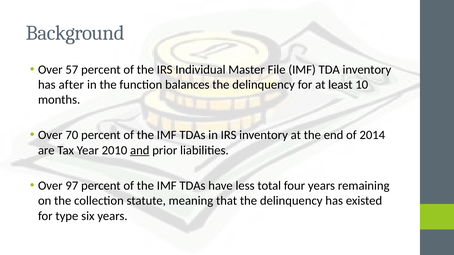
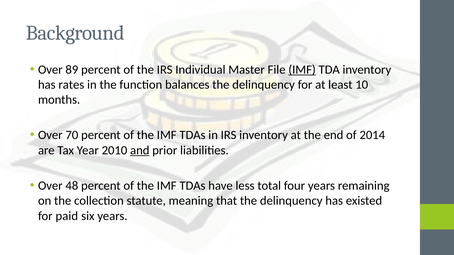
57: 57 -> 89 (72, 70)
IMF underline: none -> present (302, 70)
after: after -> rates (71, 85)
97: 97 -> 48 (72, 186)
type: type -> paid (67, 216)
